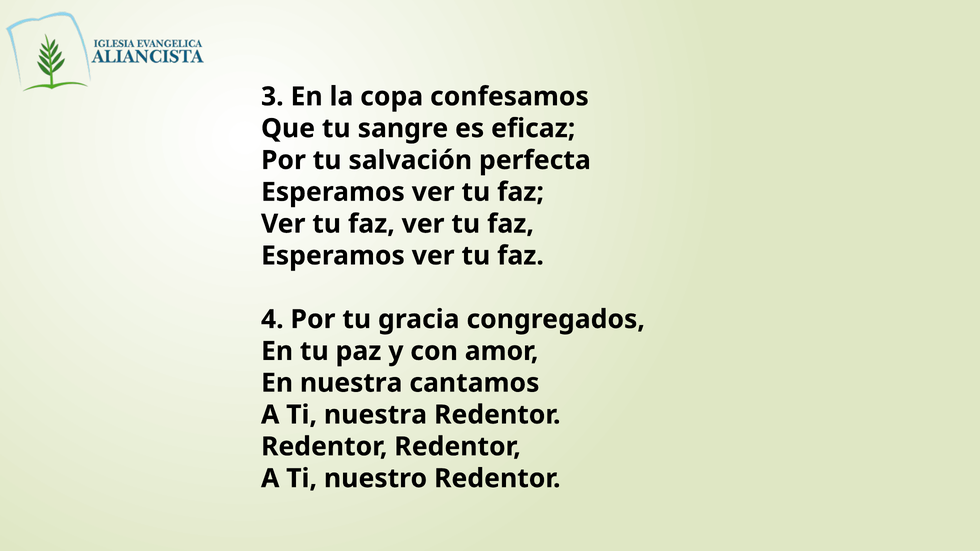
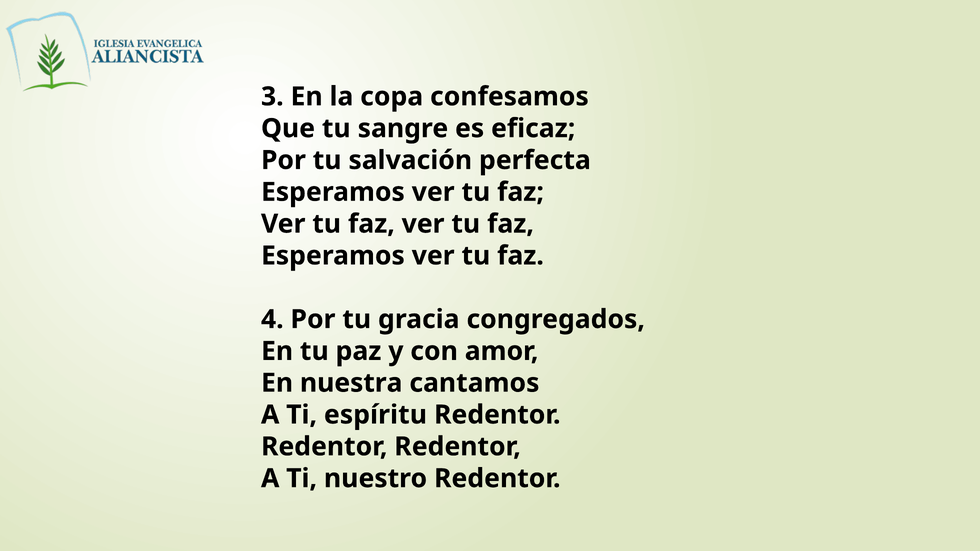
Ti nuestra: nuestra -> espíritu (375, 415)
